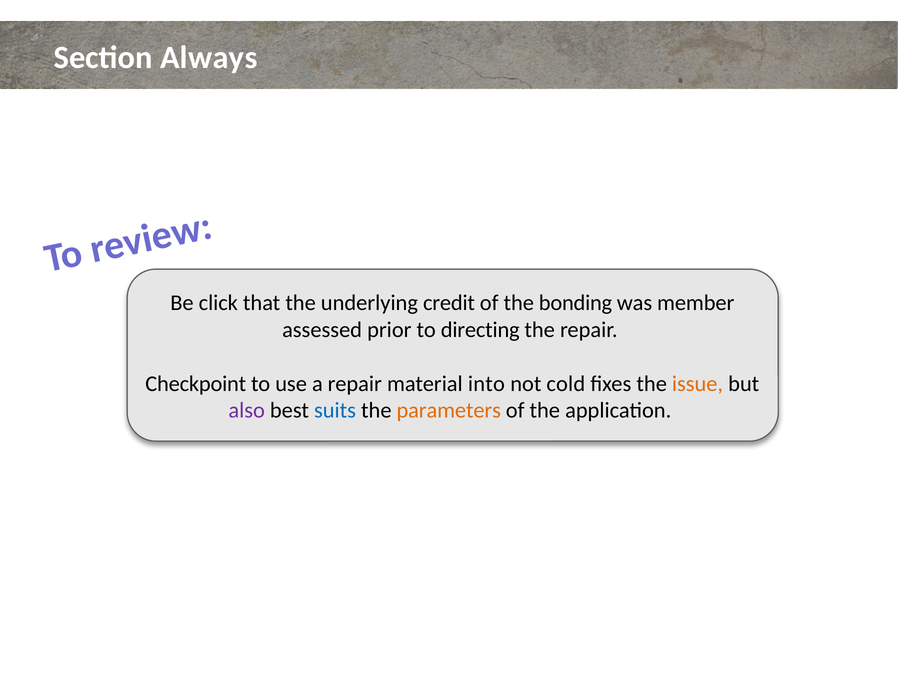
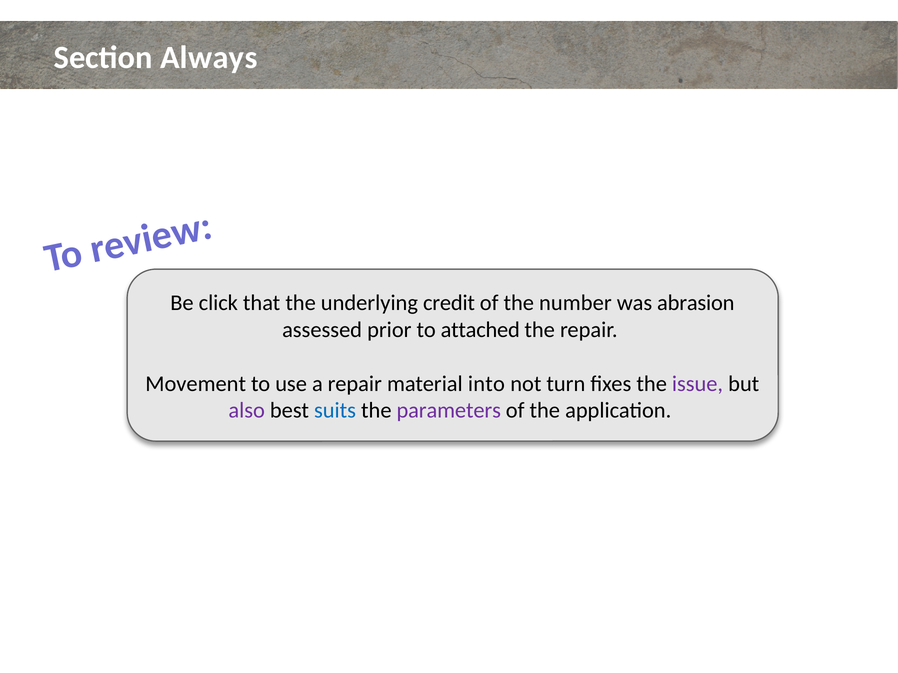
bonding: bonding -> number (575, 303)
member: member -> abrasion (696, 303)
directing: directing -> attached (480, 330)
Checkpoint: Checkpoint -> Movement (196, 384)
cold: cold -> turn (566, 384)
issue colour: orange -> purple (697, 384)
parameters colour: orange -> purple (449, 411)
